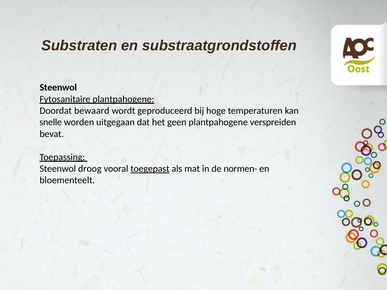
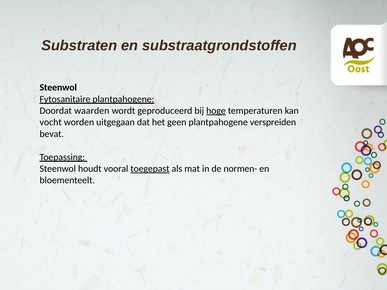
bewaard: bewaard -> waarden (92, 111)
hoge underline: none -> present (216, 111)
snelle: snelle -> vocht (51, 122)
droog: droog -> houdt (90, 169)
